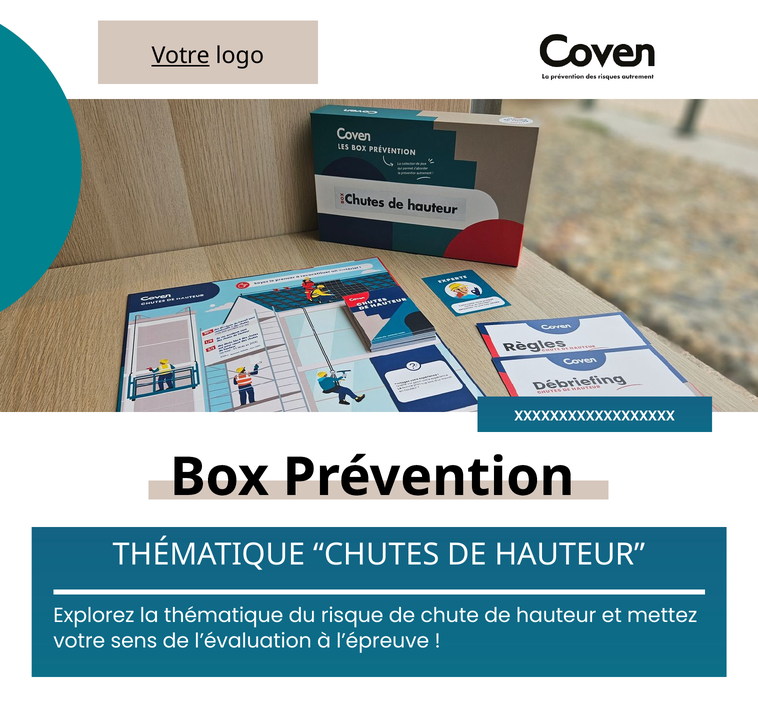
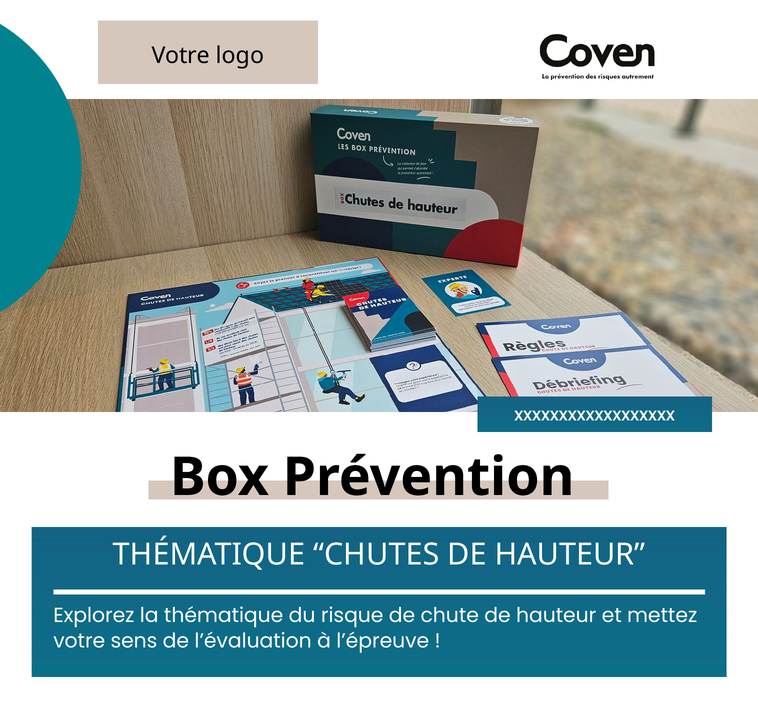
Votre underline: present -> none (181, 56)
